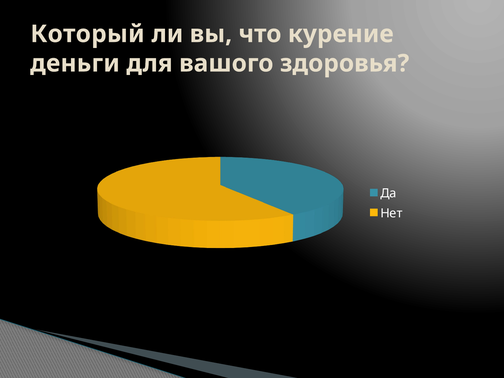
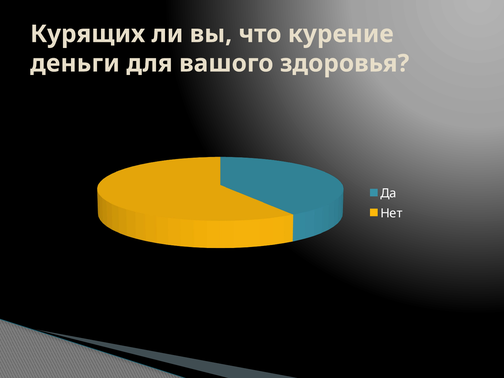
Который: Который -> Курящих (88, 34)
